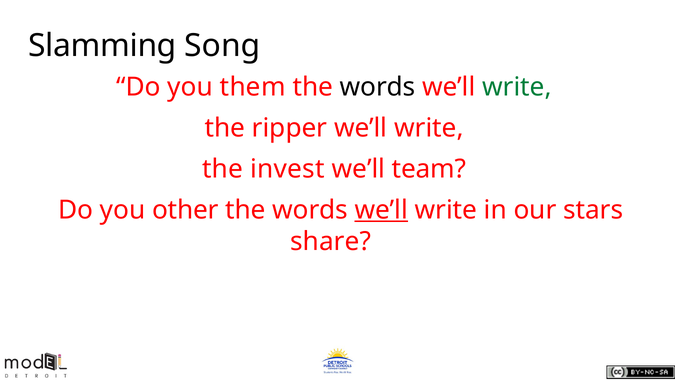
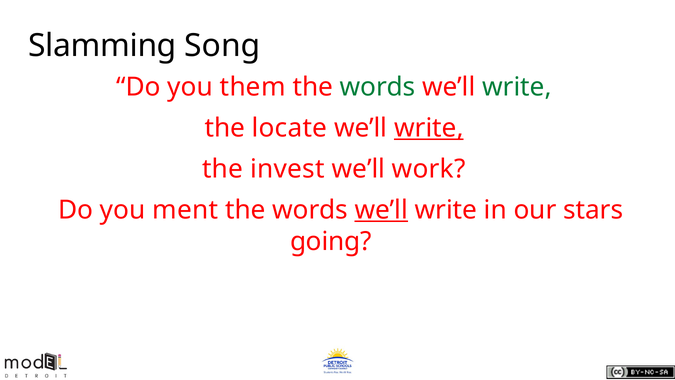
words colour: black -> green (378, 87)
ripper: ripper -> locate (289, 128)
write underline: none -> present (429, 128)
team: team -> work (429, 169)
other: other -> ment (185, 210)
share: share -> going (331, 241)
